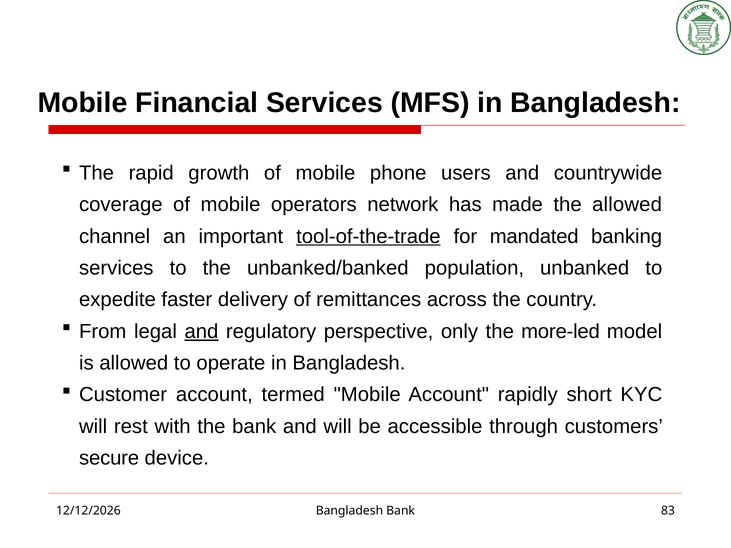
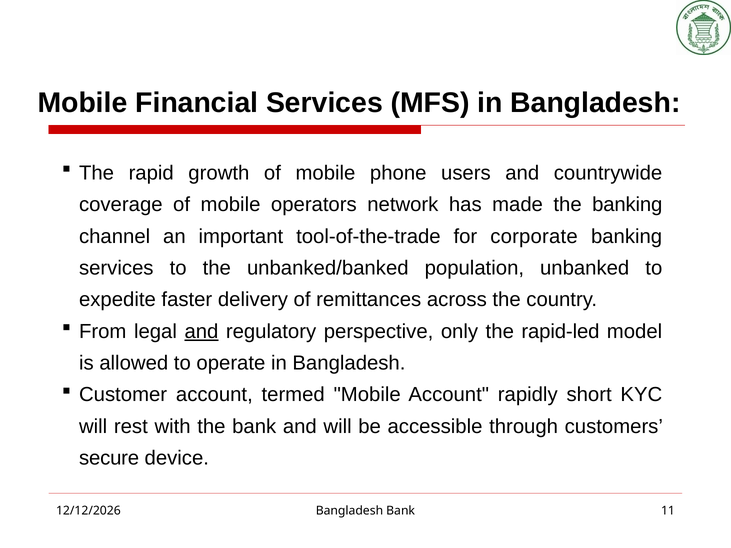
the allowed: allowed -> banking (627, 205)
tool-of-the-trade underline: present -> none (368, 237)
mandated: mandated -> corporate (534, 237)
more-led: more-led -> rapid-led (560, 332)
83: 83 -> 11 (668, 511)
